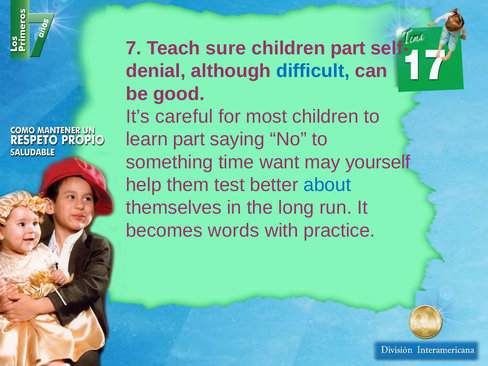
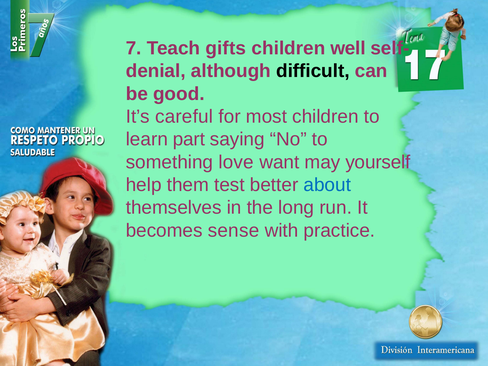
sure: sure -> gifts (226, 48)
children part: part -> well (348, 48)
difficult colour: blue -> black (313, 71)
time: time -> love (236, 162)
words: words -> sense (234, 231)
